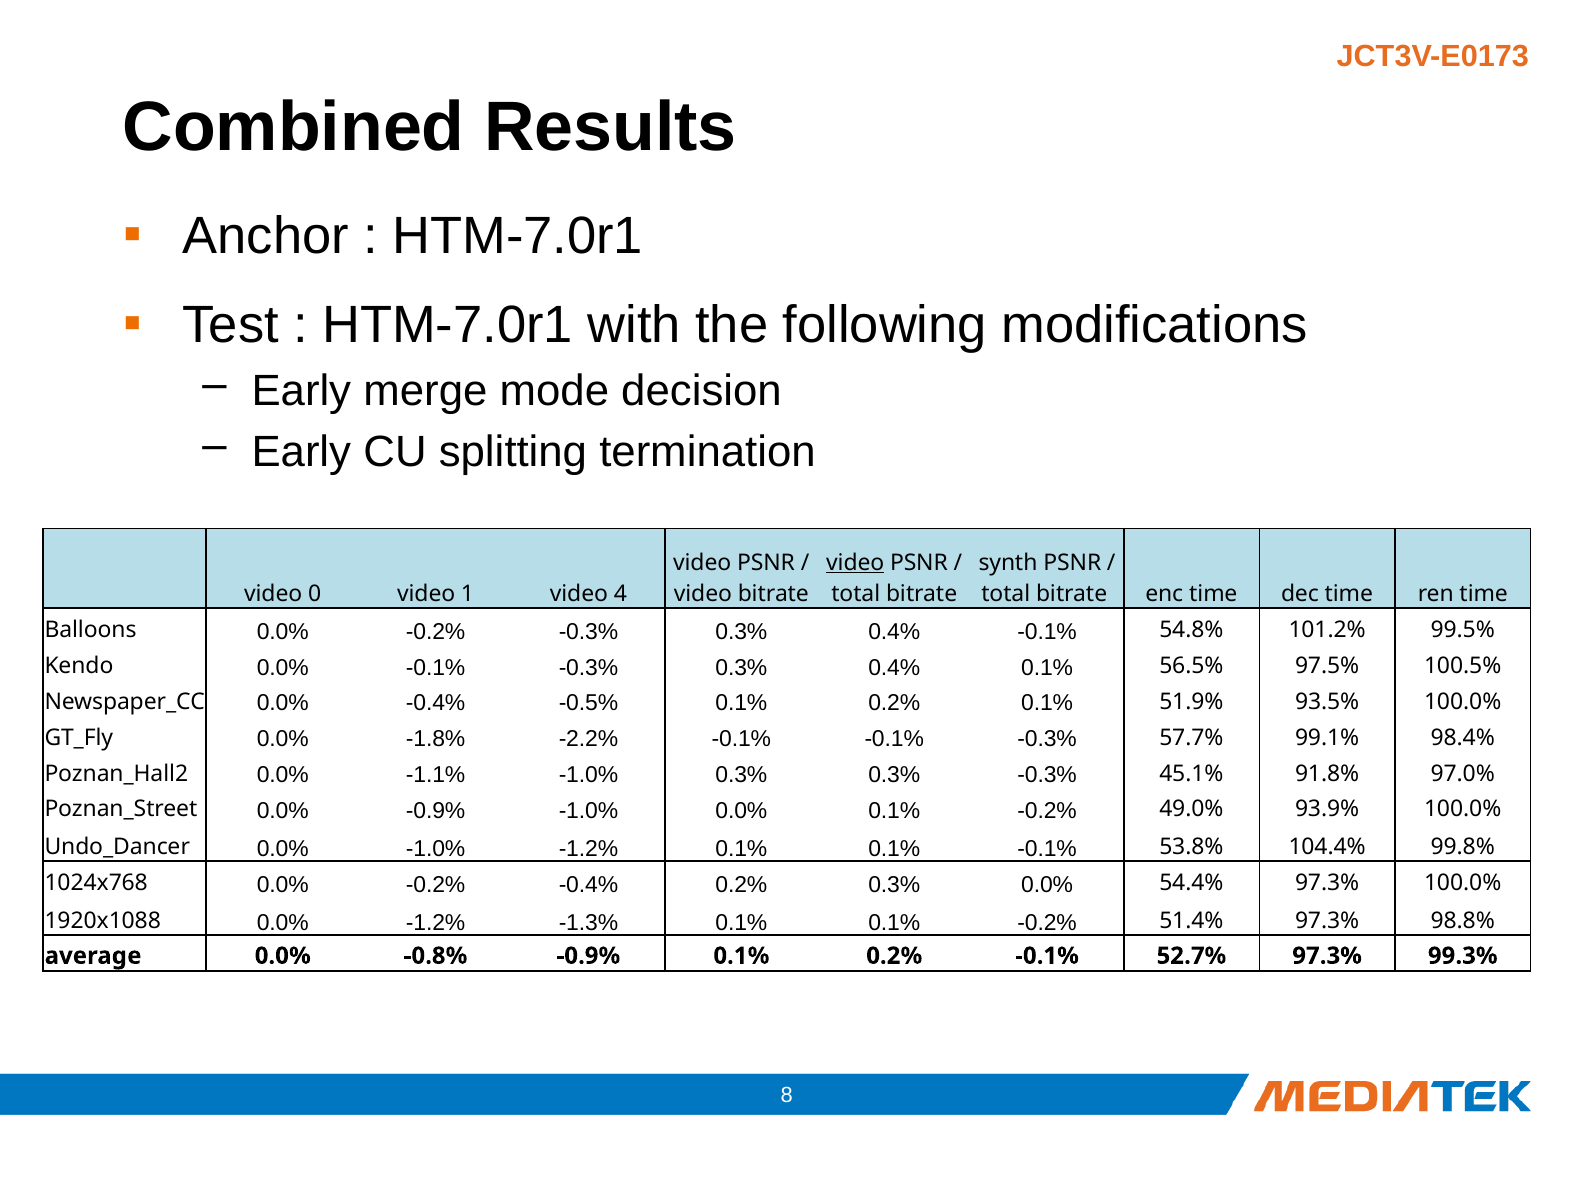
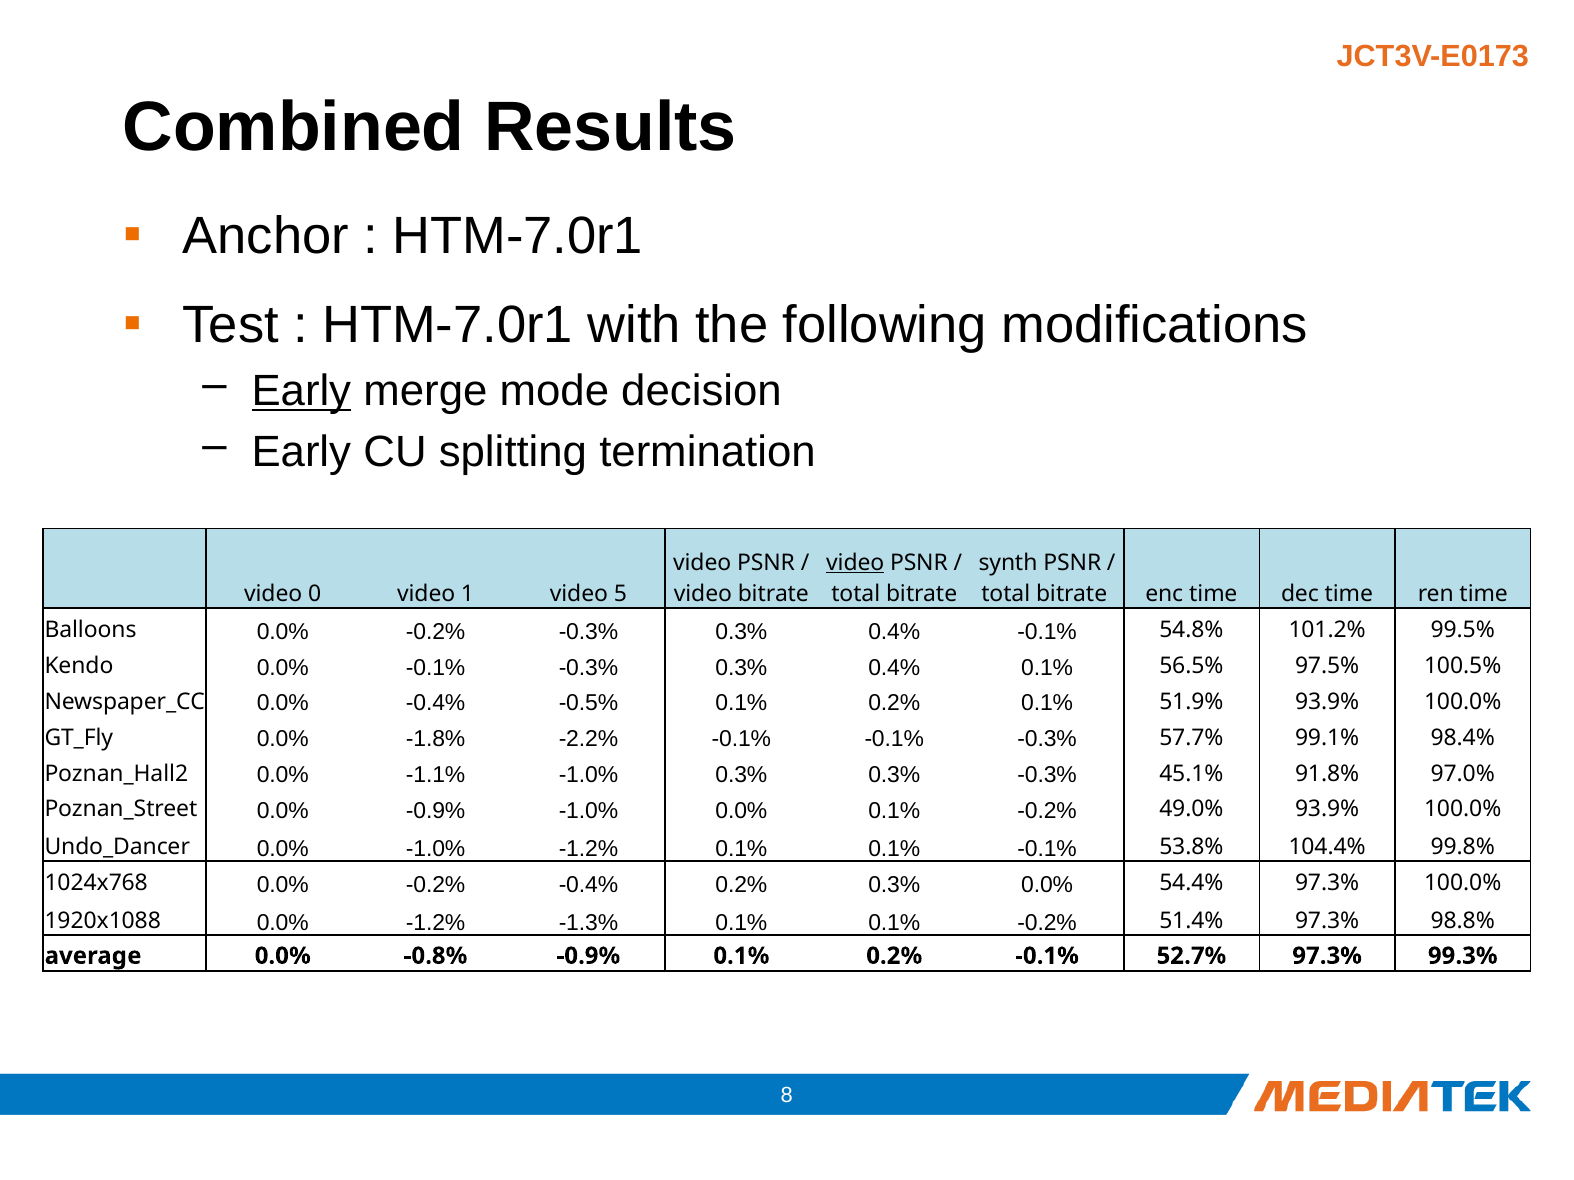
Early underline: none -> present (301, 392)
4: 4 -> 5 (620, 594)
51.9% 93.5%: 93.5% -> 93.9% (1327, 702)
